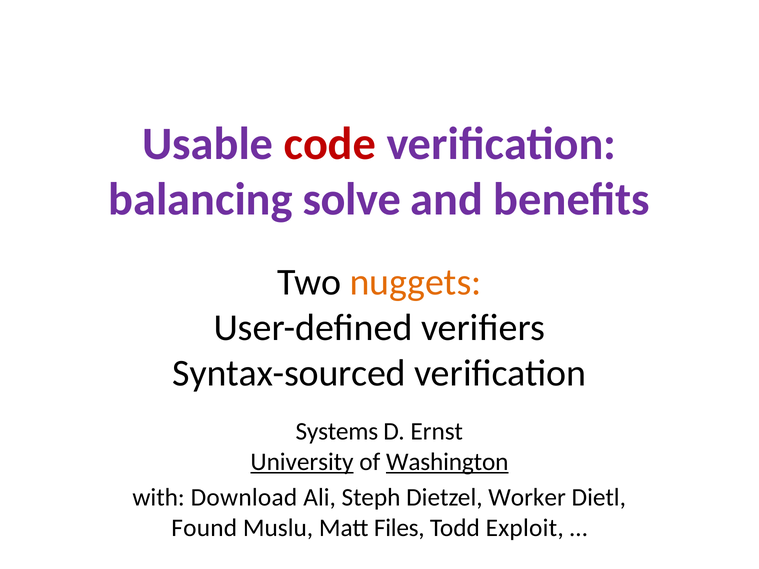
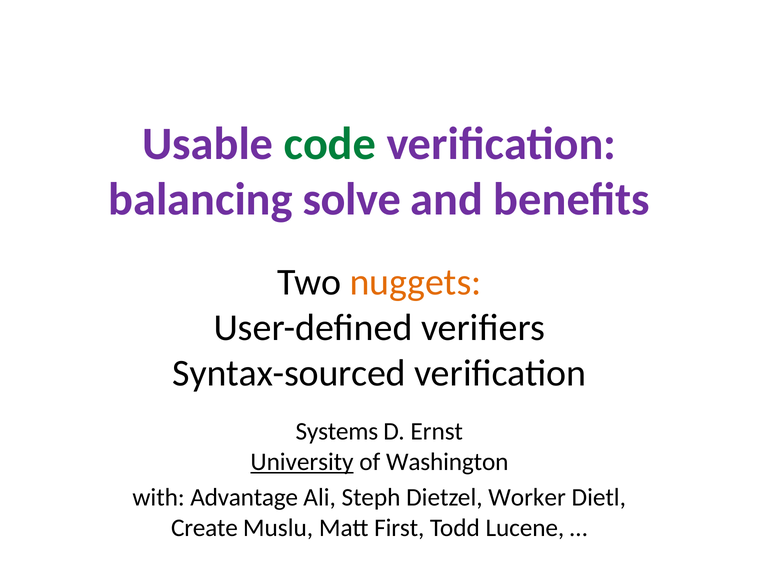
code colour: red -> green (330, 144)
Washington underline: present -> none (447, 462)
Download: Download -> Advantage (244, 498)
Found: Found -> Create (204, 528)
Files: Files -> First (399, 528)
Exploit: Exploit -> Lucene (525, 528)
